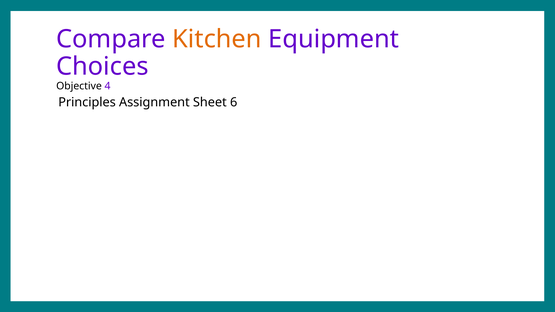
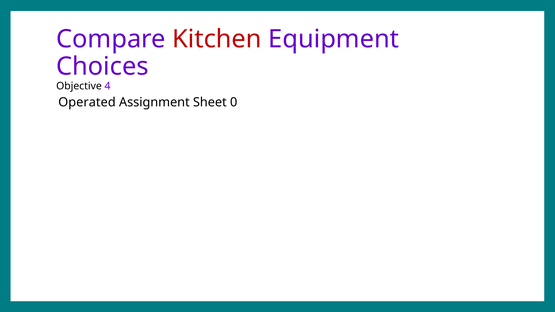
Kitchen colour: orange -> red (217, 39)
Principles: Principles -> Operated (87, 103)
6: 6 -> 0 (234, 103)
